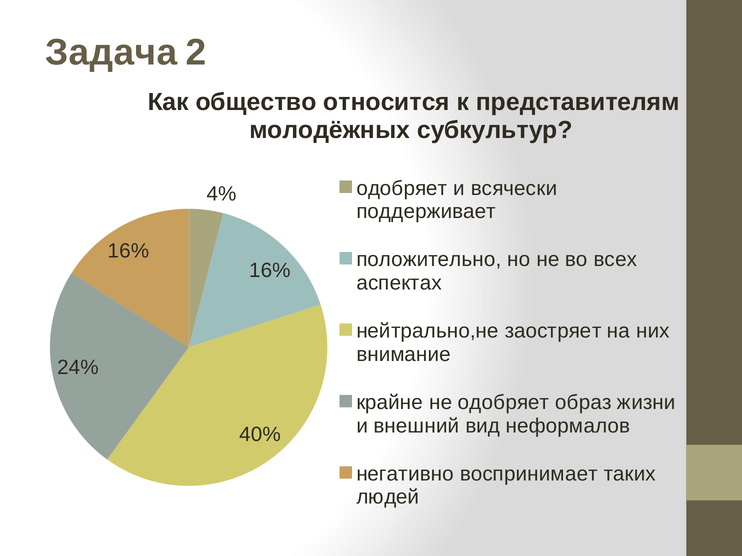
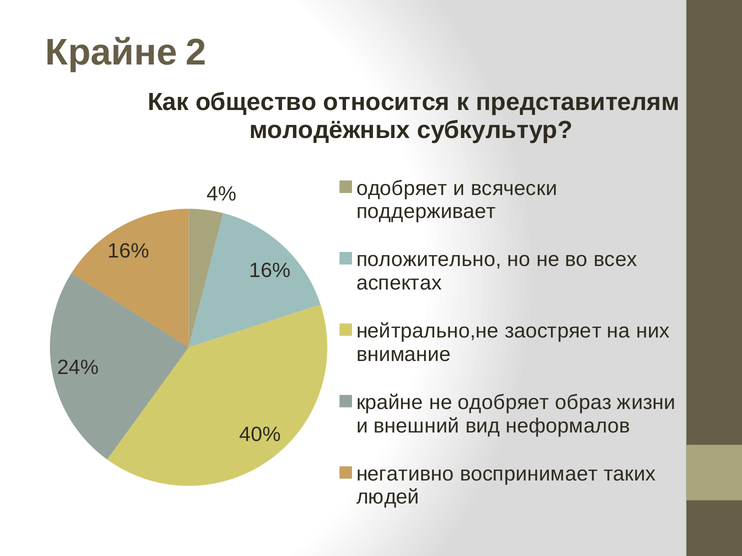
Задача: Задача -> Крайне (111, 53)
